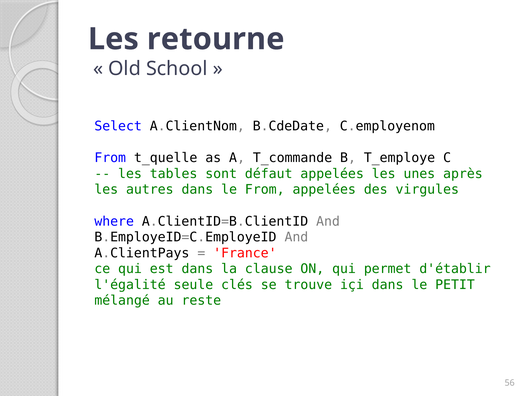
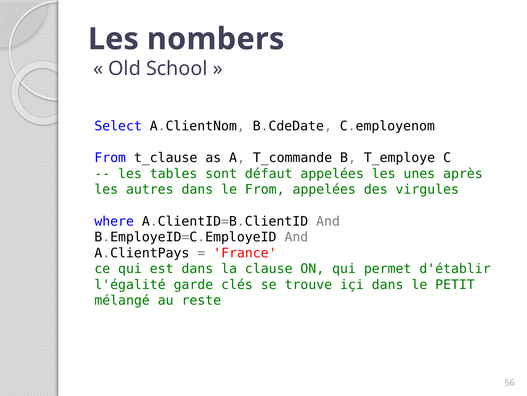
retourne: retourne -> nombers (216, 39)
t_quelle: t_quelle -> t_clause (166, 158)
seule: seule -> garde (193, 284)
